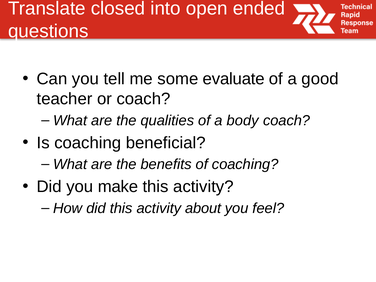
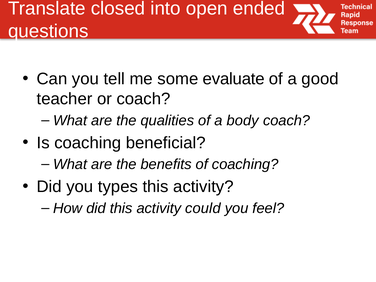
make: make -> types (118, 187)
about: about -> could (203, 208)
